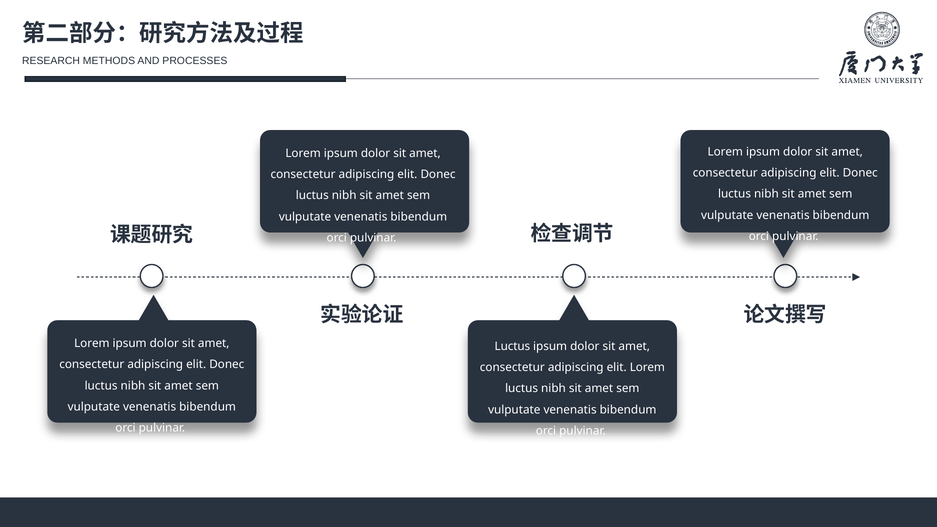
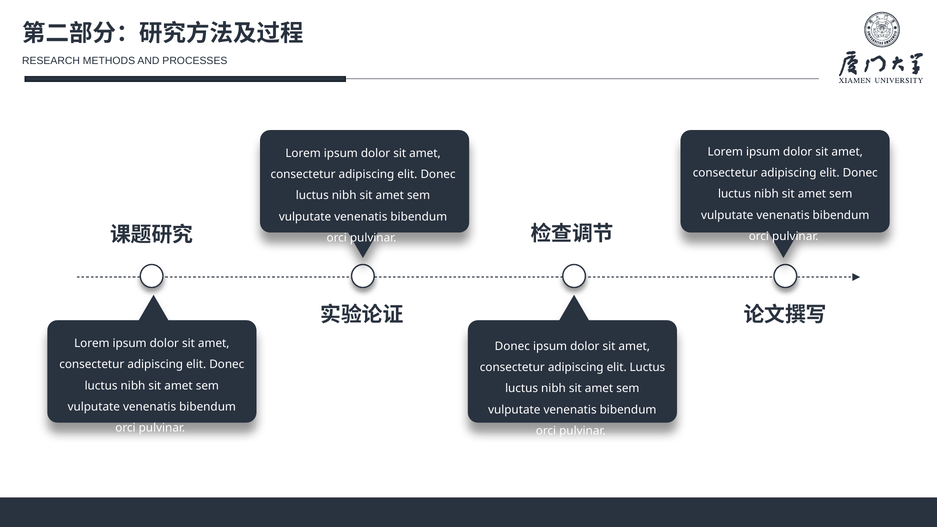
Luctus: Luctus -> Donec (512, 346)
elit Lorem: Lorem -> Luctus (647, 368)
